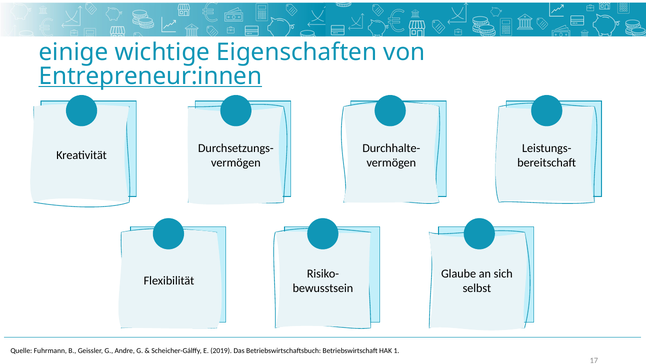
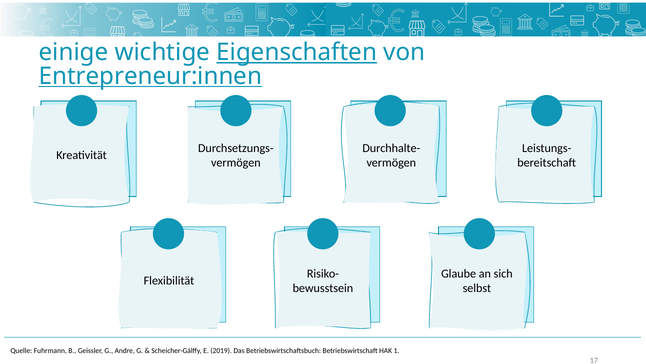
Eigenschaften underline: none -> present (297, 52)
